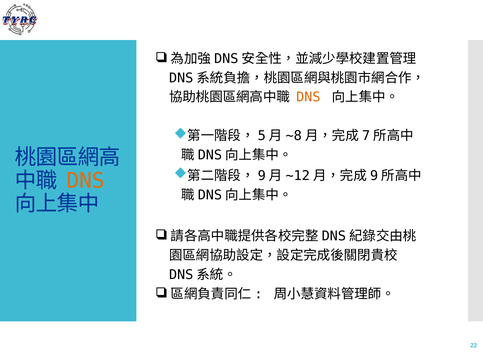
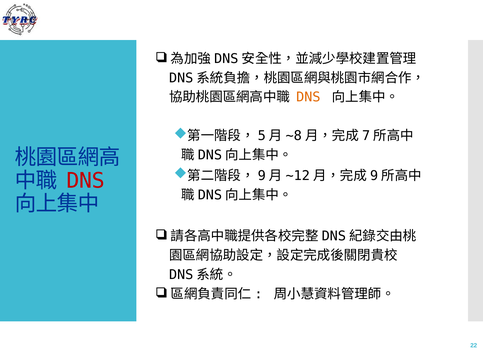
DNS colour: orange -> red (86, 181)
